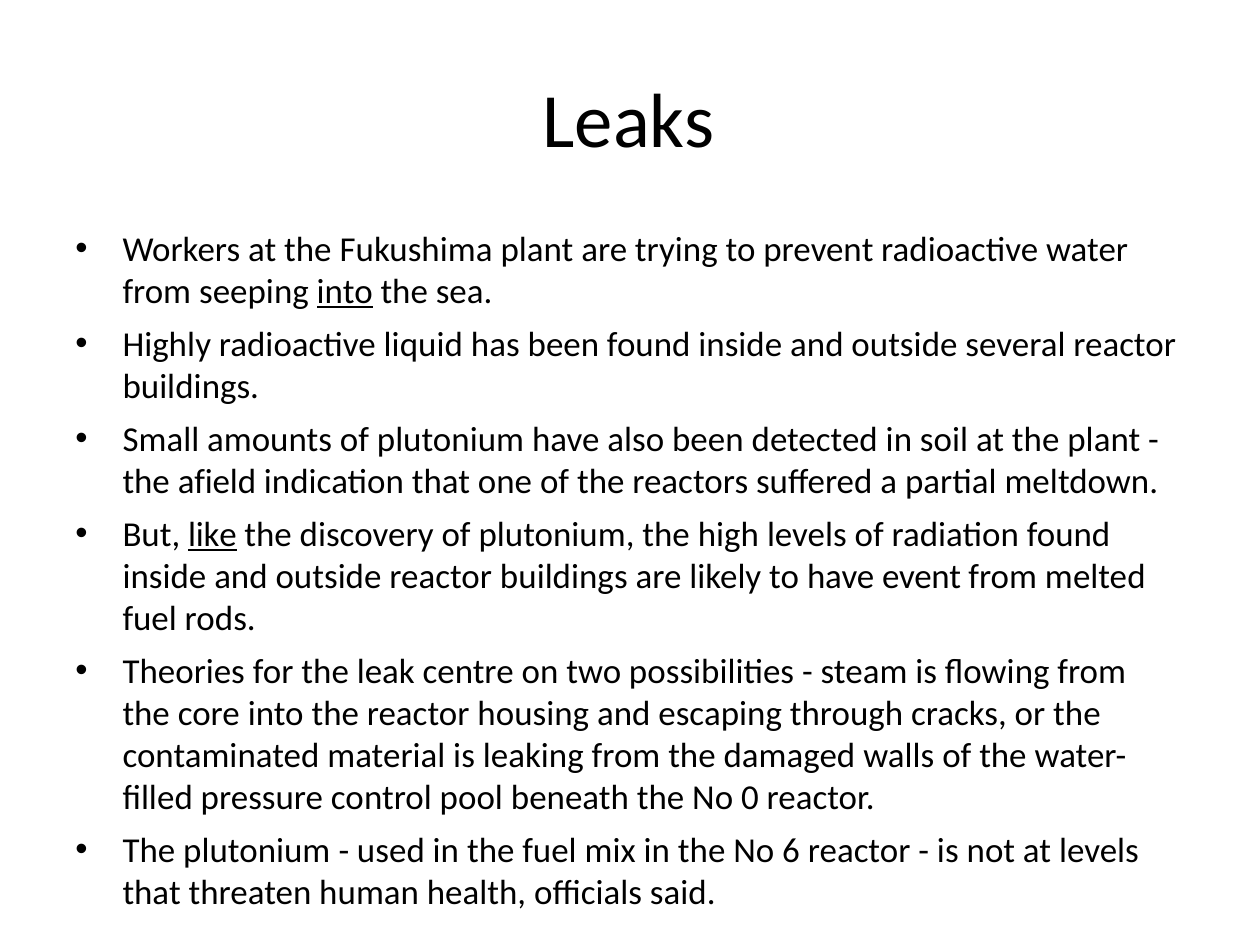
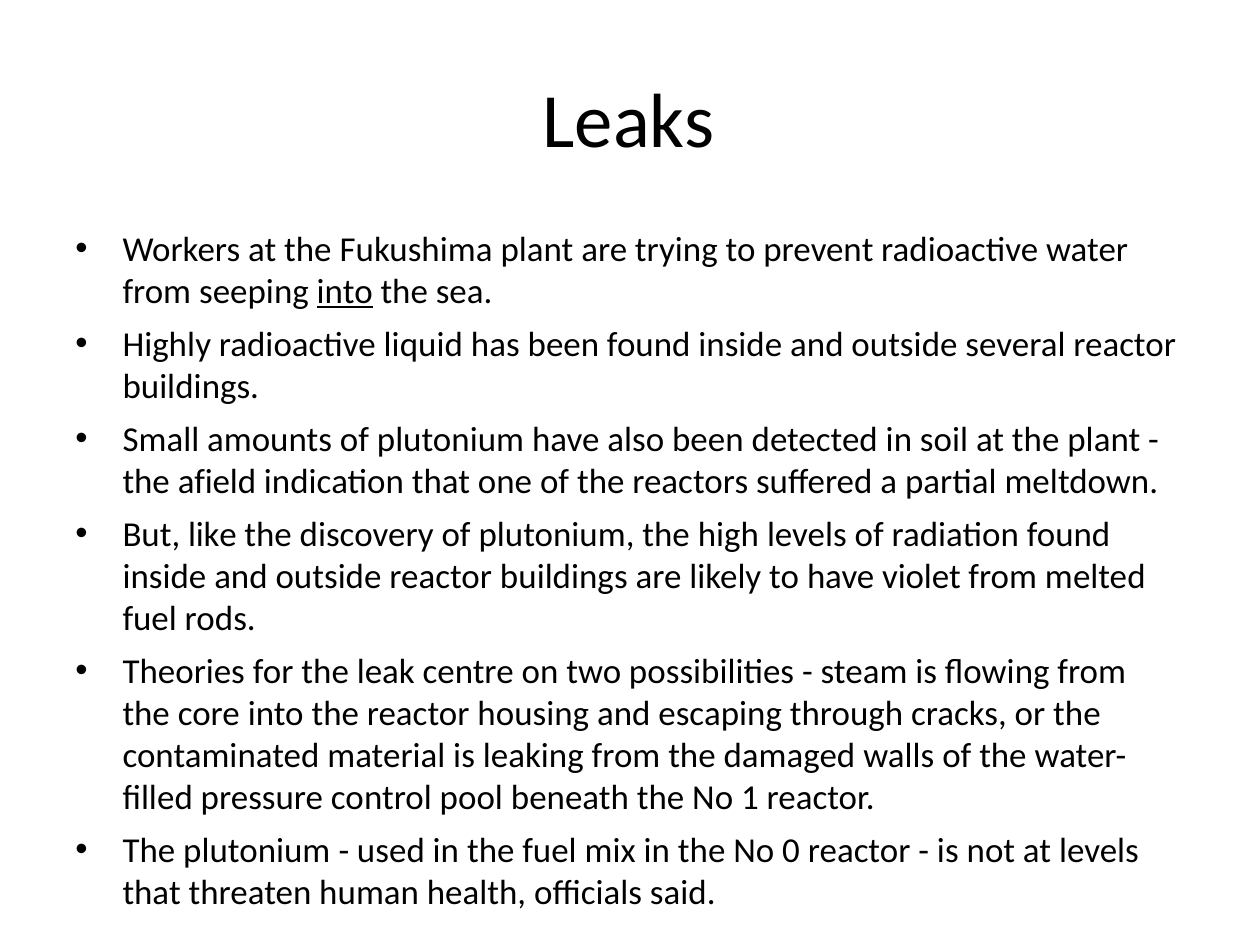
like underline: present -> none (212, 535)
event: event -> violet (921, 577)
0: 0 -> 1 (750, 797)
6: 6 -> 0 (791, 851)
